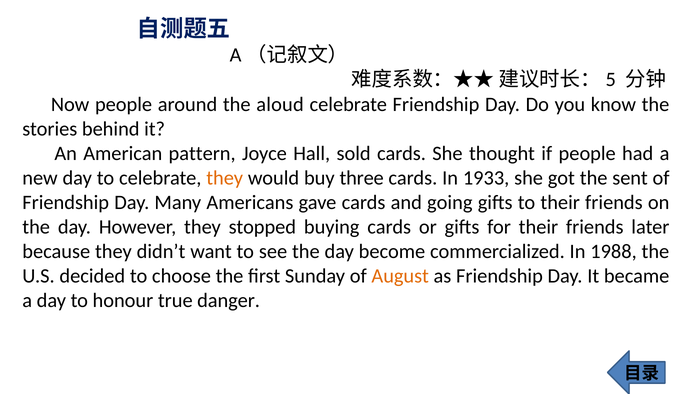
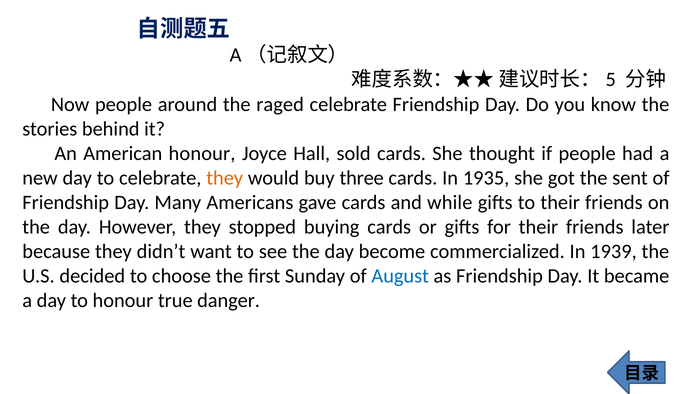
aloud: aloud -> raged (280, 104)
American pattern: pattern -> honour (202, 153)
1933: 1933 -> 1935 (486, 178)
going: going -> while (450, 202)
1988: 1988 -> 1939 (614, 251)
August colour: orange -> blue (400, 276)
